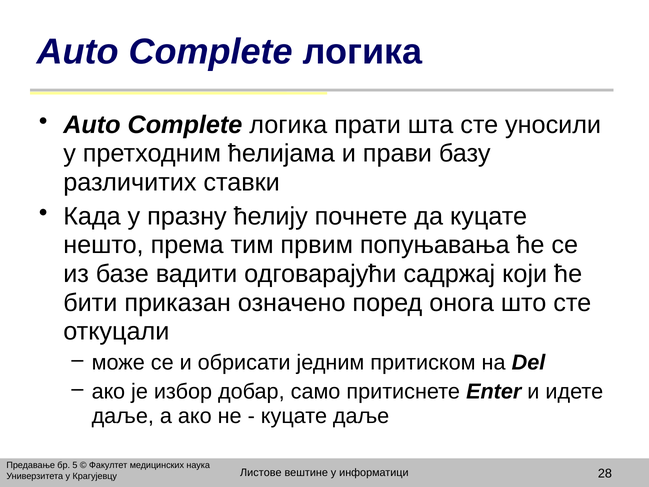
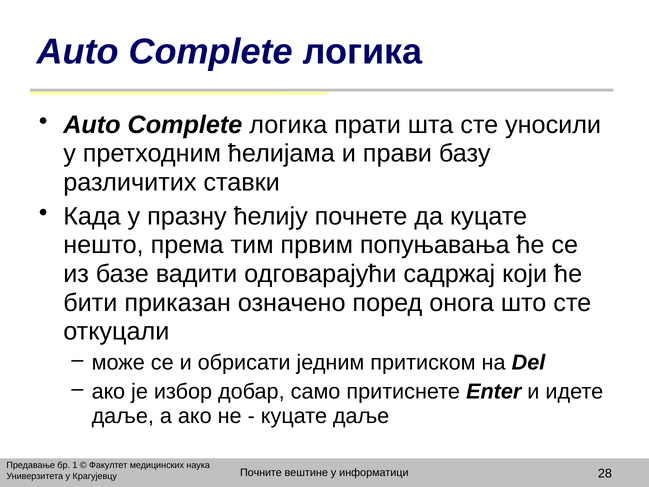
5: 5 -> 1 (75, 465)
Листове: Листове -> Почните (261, 472)
